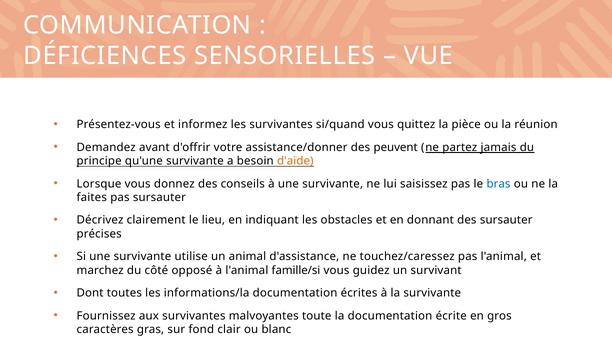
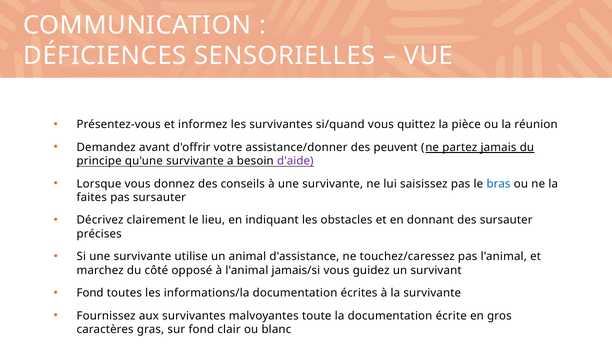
d'aide colour: orange -> purple (295, 161)
famille/si: famille/si -> jamais/si (296, 271)
Dont: Dont -> Fond (90, 293)
